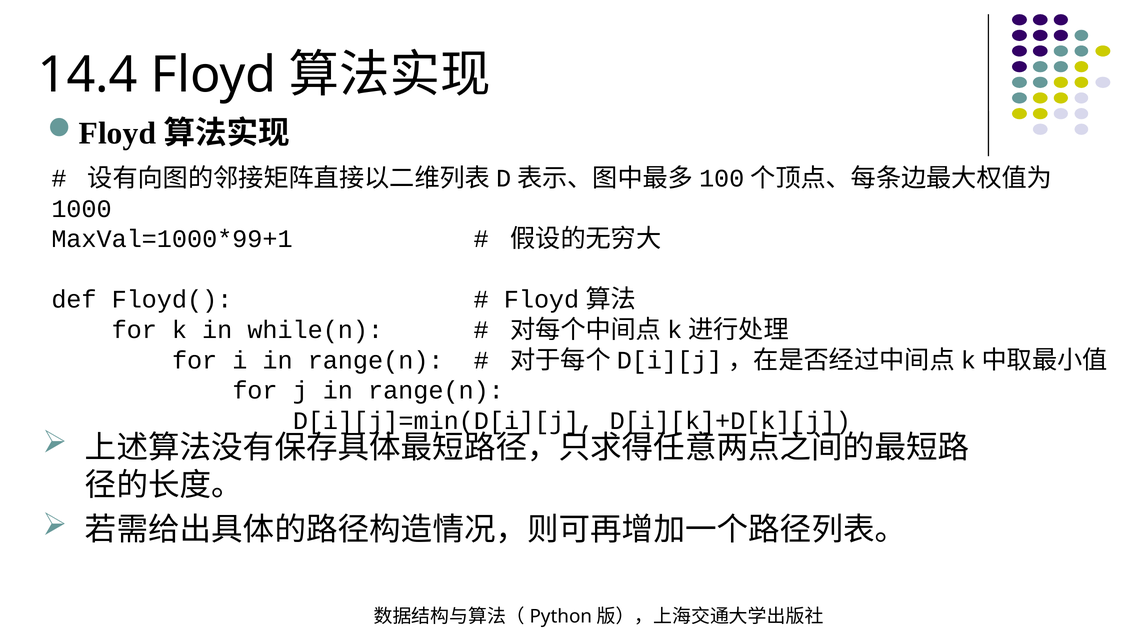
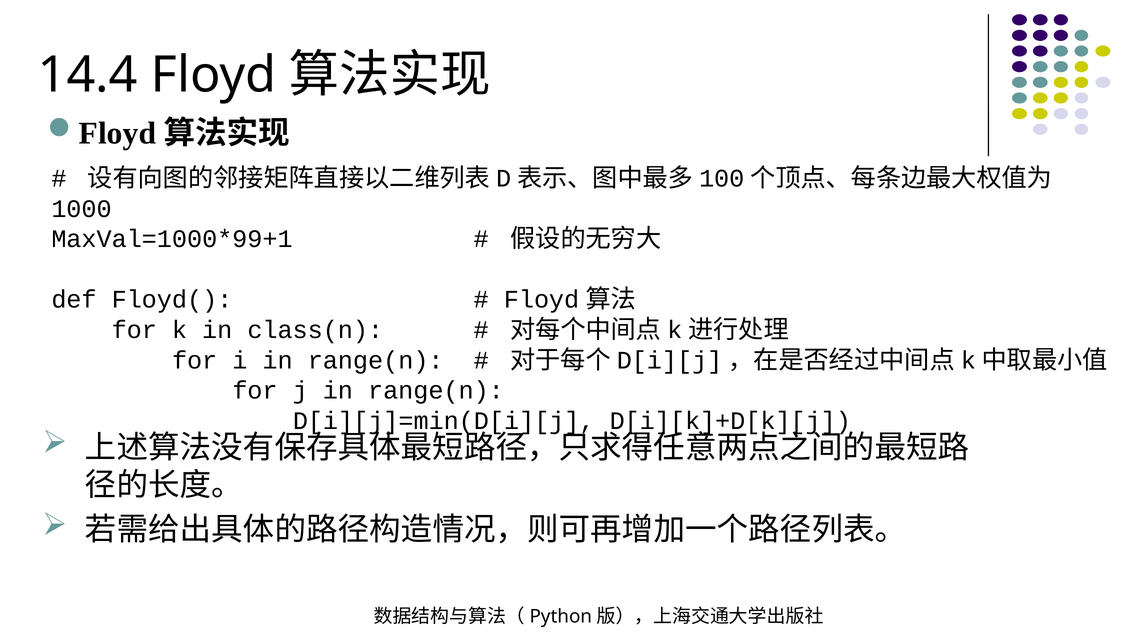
while(n: while(n -> class(n (315, 330)
